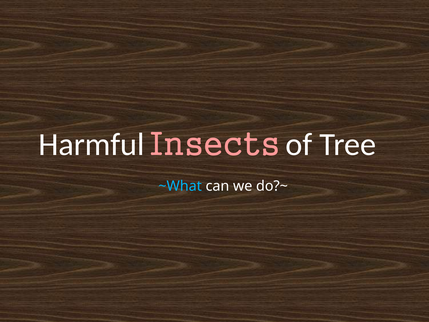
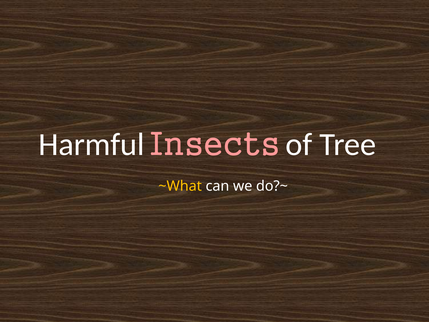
~What colour: light blue -> yellow (180, 186)
